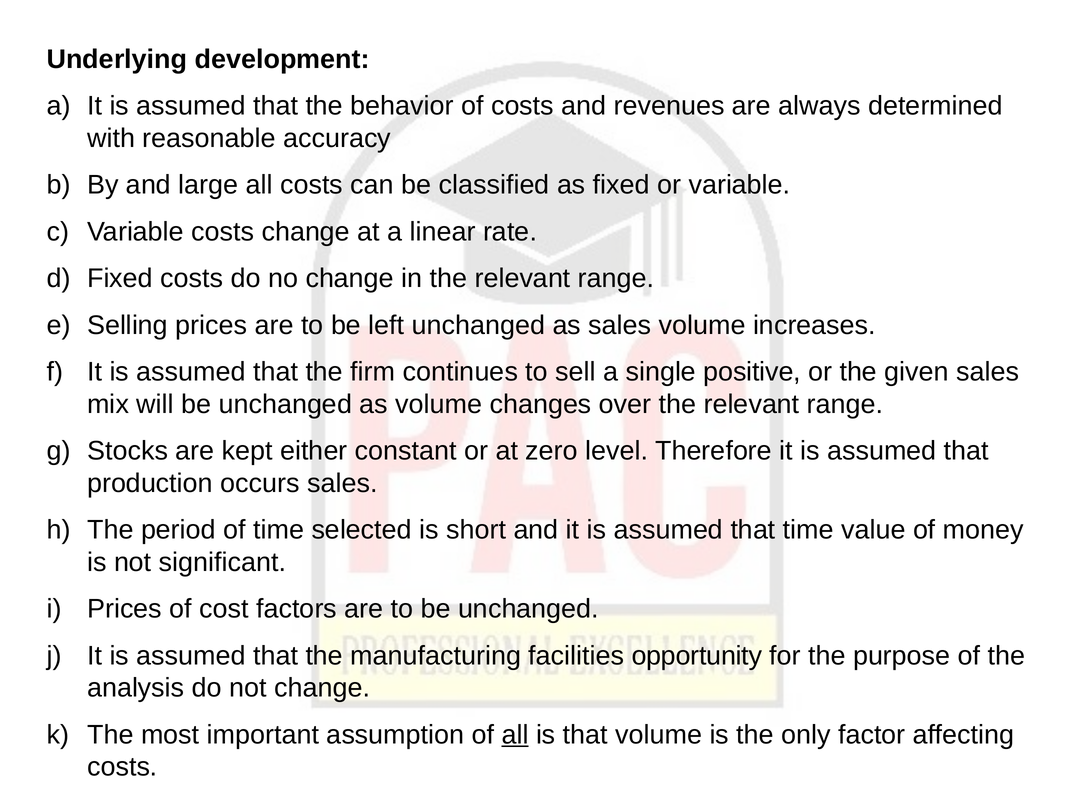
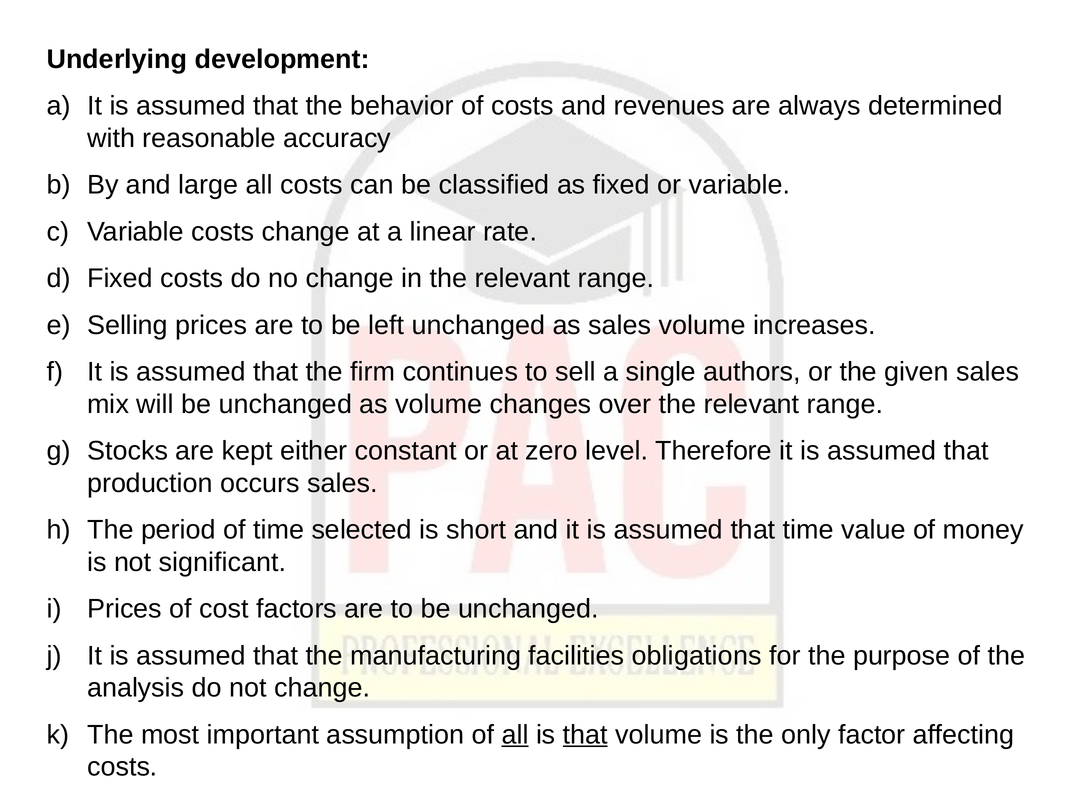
positive: positive -> authors (752, 372)
opportunity: opportunity -> obligations (697, 656)
that underline: none -> present (585, 735)
